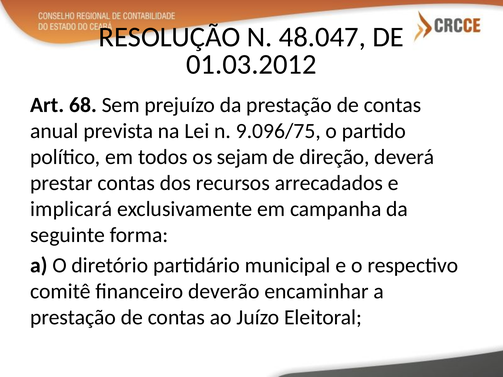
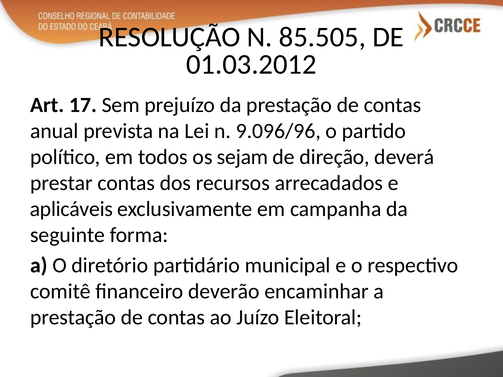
48.047: 48.047 -> 85.505 (322, 37)
68: 68 -> 17 (83, 105)
9.096/75: 9.096/75 -> 9.096/96 (278, 131)
implicará: implicará -> aplicáveis (71, 209)
